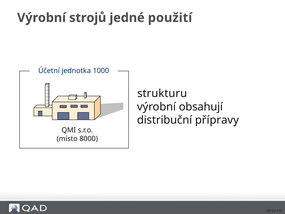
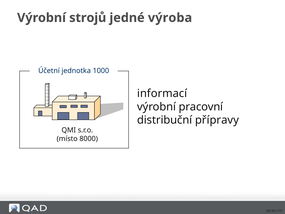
použití: použití -> výroba (170, 18)
strukturu: strukturu -> informací (162, 93)
obsahují: obsahují -> pracovní (201, 107)
